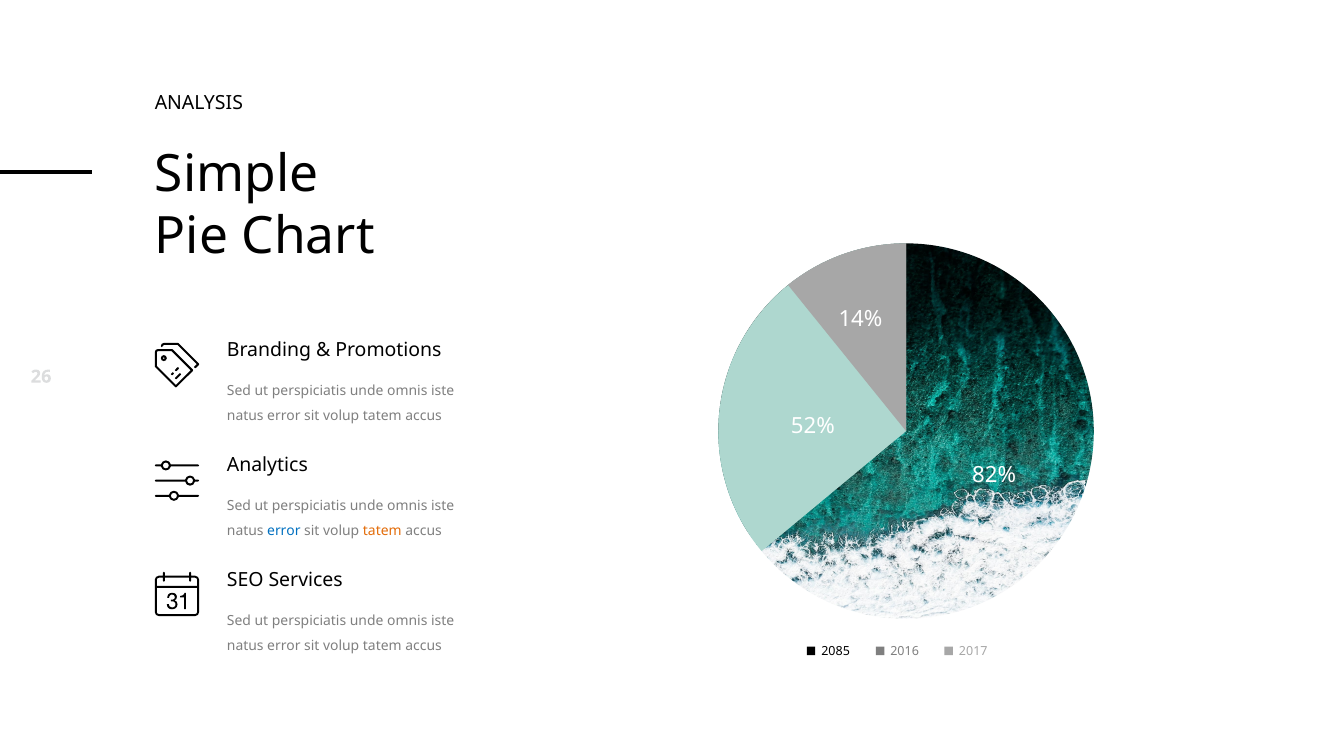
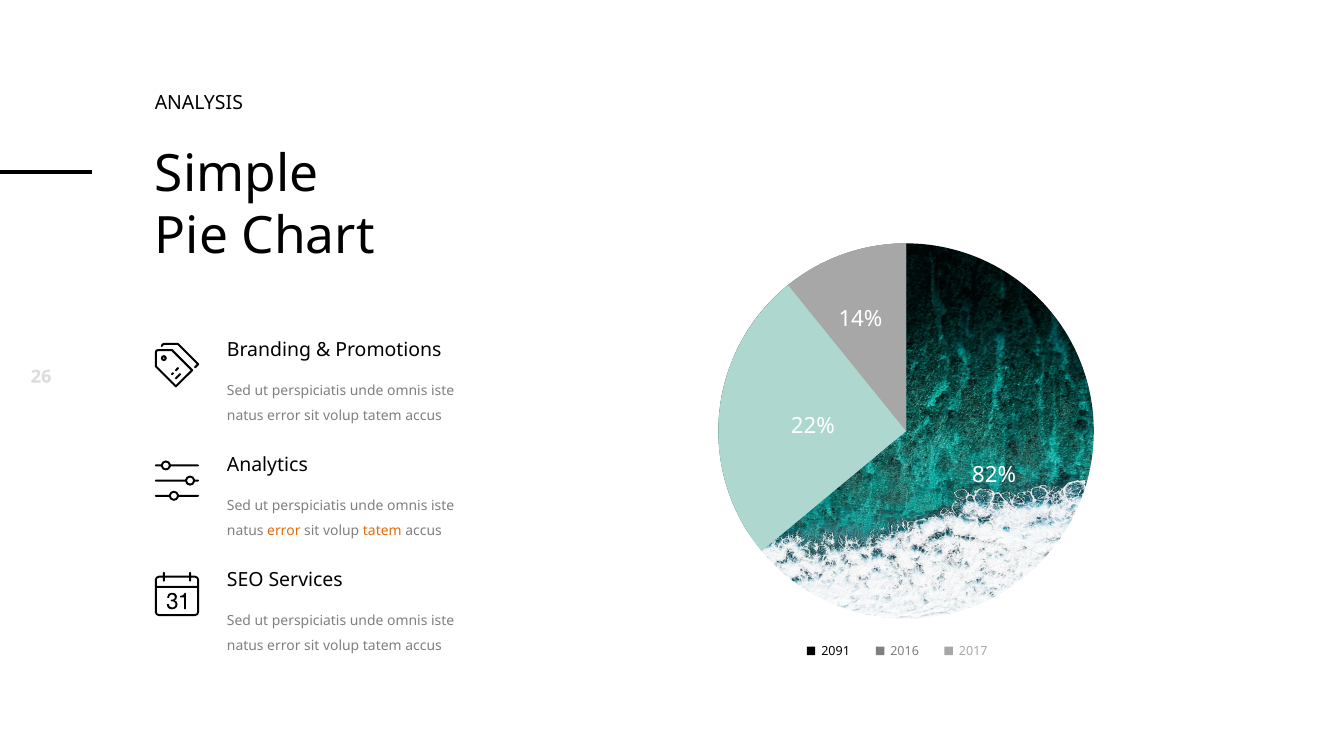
52%: 52% -> 22% (813, 426)
error colour: blue -> orange (284, 531)
2085: 2085 -> 2091 (836, 651)
